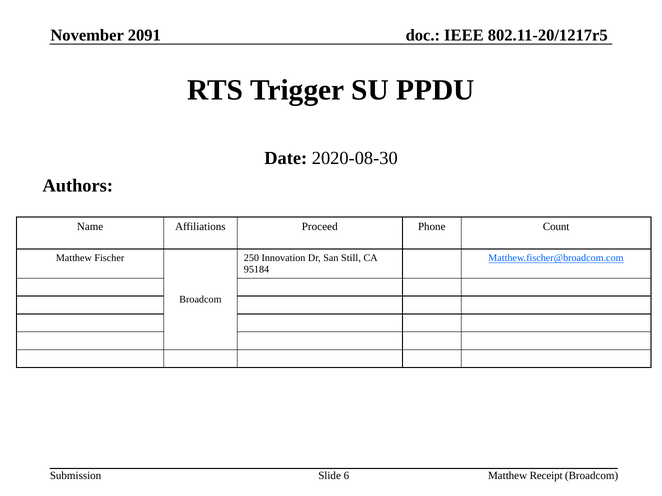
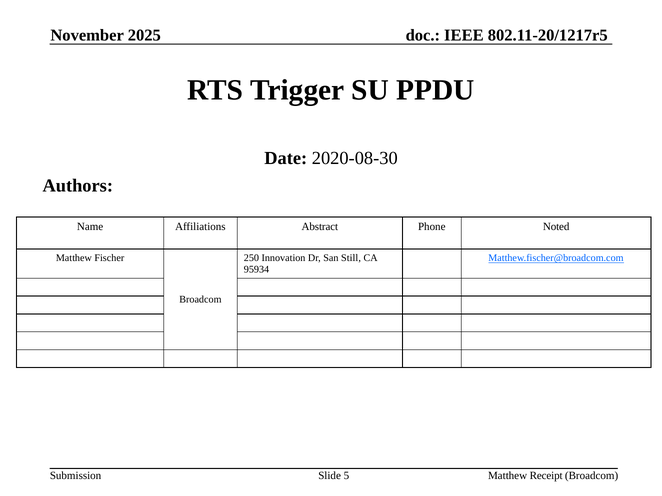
2091: 2091 -> 2025 (144, 35)
Proceed: Proceed -> Abstract (320, 227)
Count: Count -> Noted (556, 227)
95184: 95184 -> 95934 (256, 270)
6: 6 -> 5 (346, 476)
